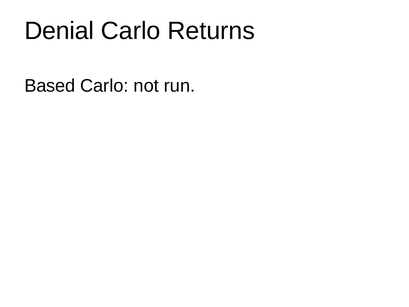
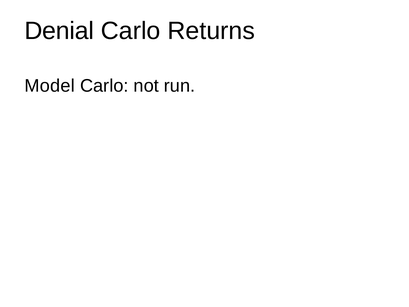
Based: Based -> Model (50, 86)
